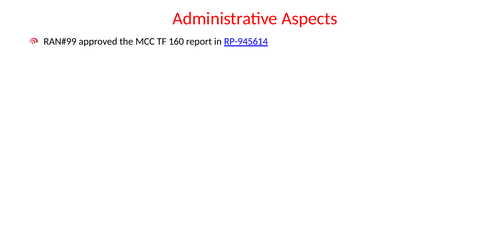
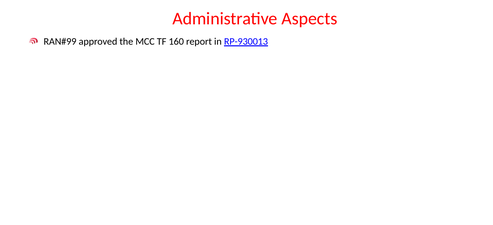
RP-945614: RP-945614 -> RP-930013 (246, 42)
